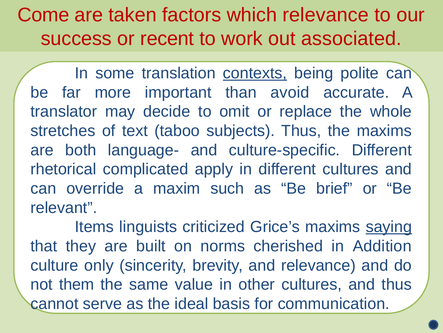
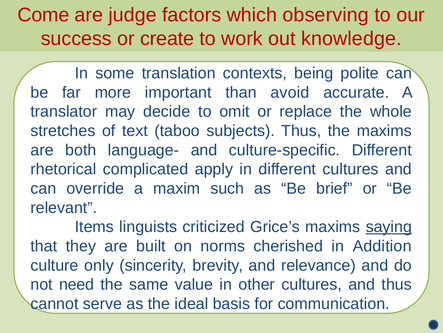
taken: taken -> judge (133, 15)
which relevance: relevance -> observing (326, 15)
recent: recent -> create (167, 39)
associated: associated -> knowledge (351, 39)
contexts underline: present -> none (255, 73)
them: them -> need (77, 284)
